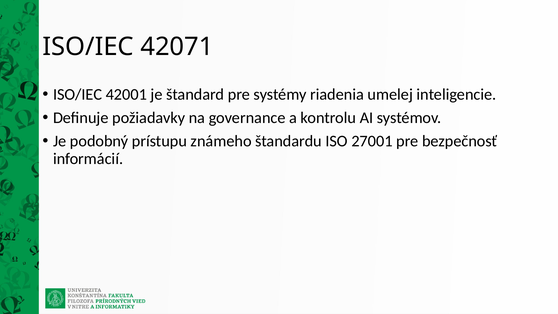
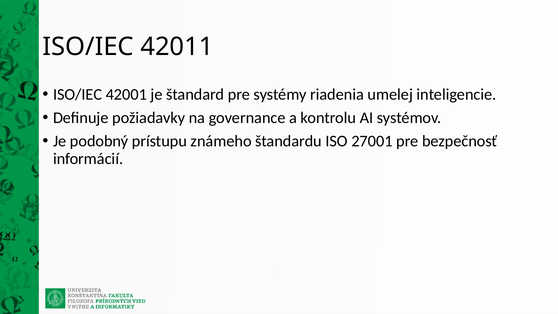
42071: 42071 -> 42011 (177, 47)
